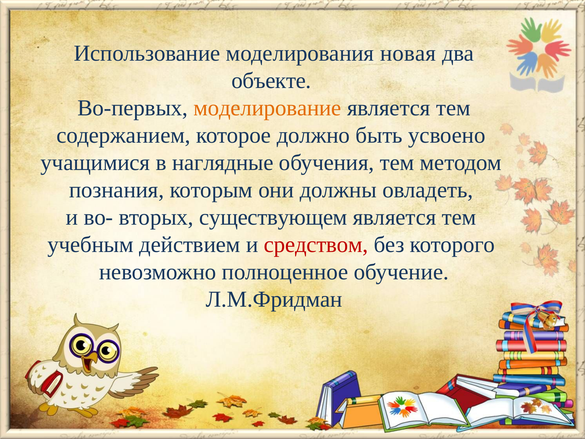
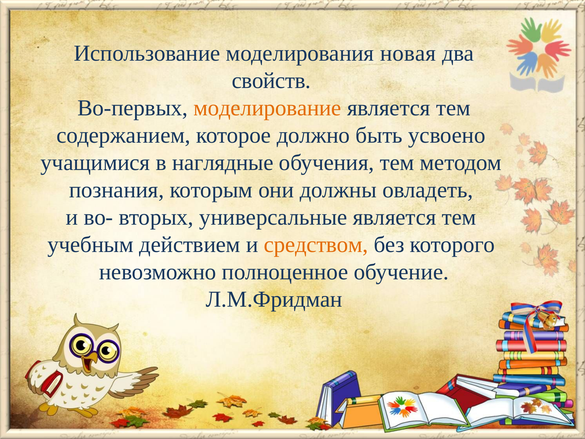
объекте: объекте -> свойств (271, 81)
существующем: существующем -> универсальные (273, 217)
средством colour: red -> orange (316, 244)
